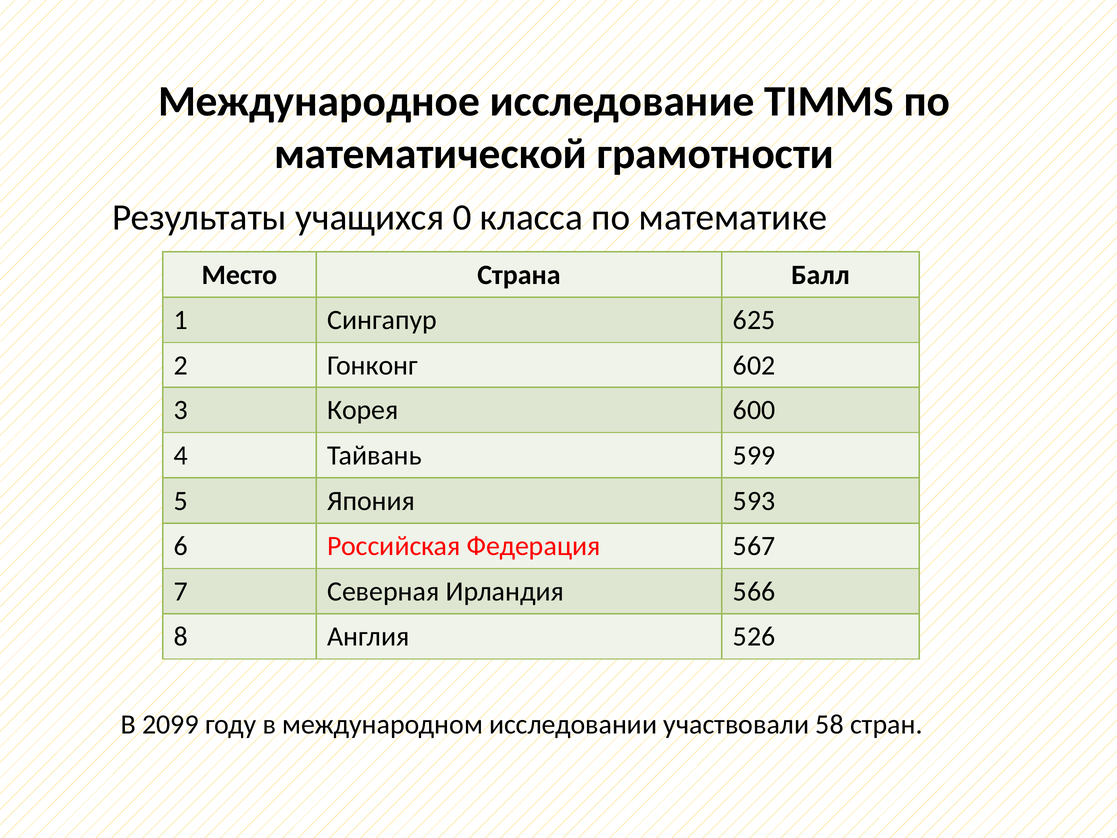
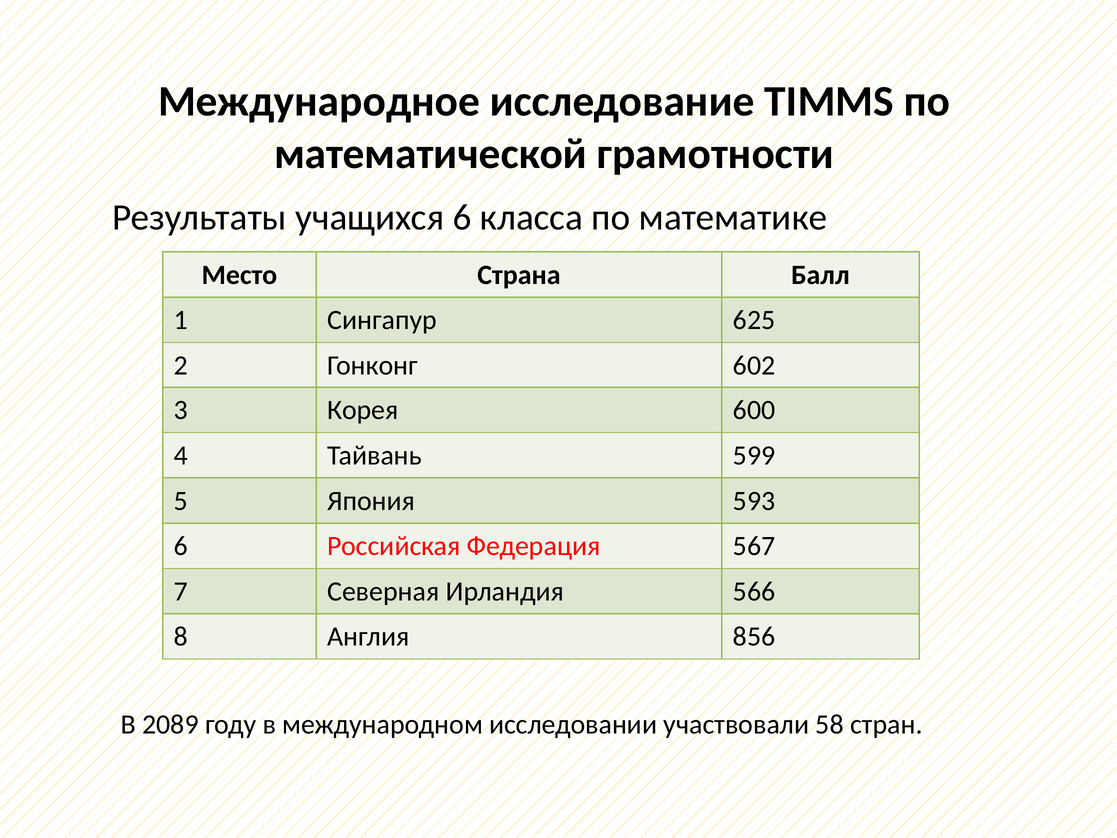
учащихся 0: 0 -> 6 (462, 218)
526: 526 -> 856 (754, 637)
2099: 2099 -> 2089 (170, 725)
